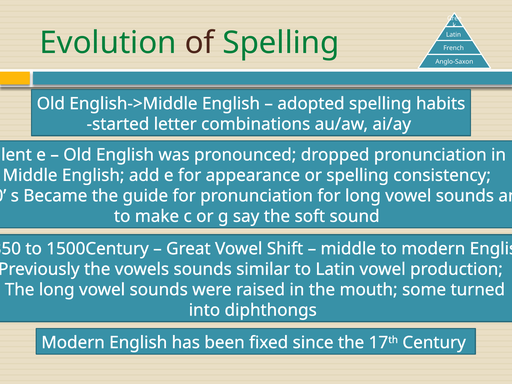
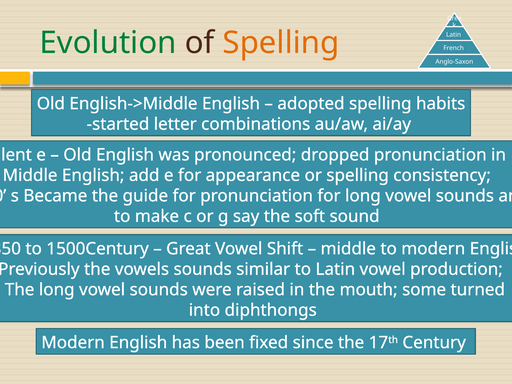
Spelling colour: green -> orange (281, 43)
